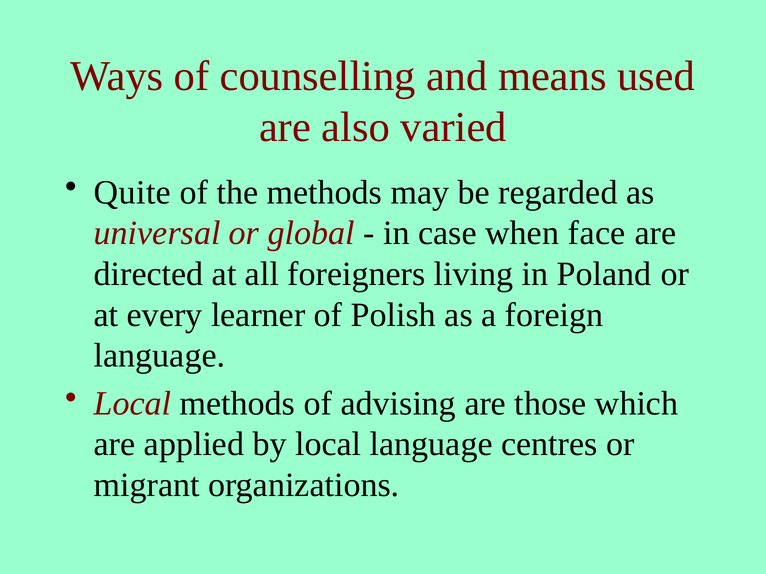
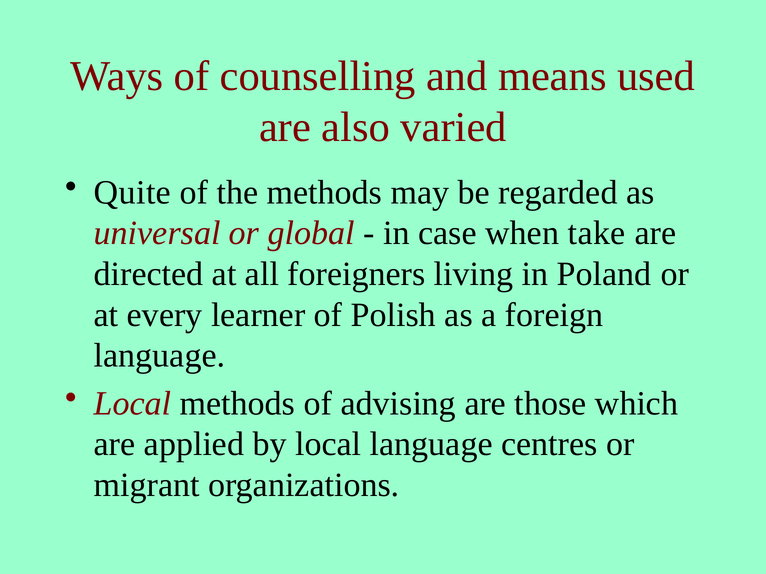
face: face -> take (597, 233)
